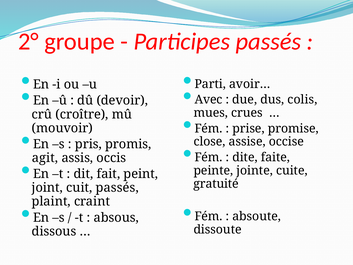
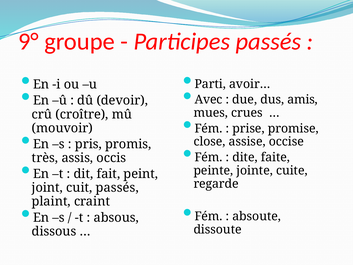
2°: 2° -> 9° (28, 42)
colis: colis -> amis (303, 100)
agit: agit -> très (45, 158)
gratuité: gratuité -> regarde (216, 184)
